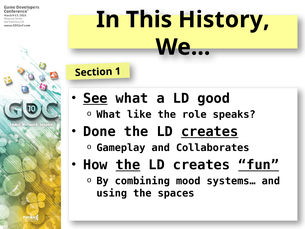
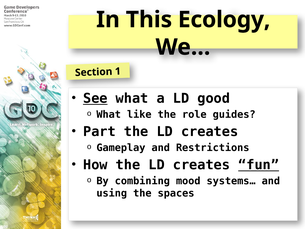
History: History -> Ecology (224, 20)
speaks: speaks -> guides (234, 114)
Done: Done -> Part (99, 132)
creates underline: present -> none (210, 132)
Collaborates: Collaborates -> Restrictions (213, 148)
the underline: present -> none (128, 165)
